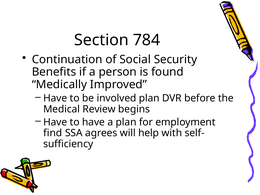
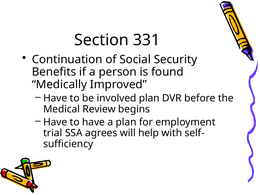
784: 784 -> 331 (146, 40)
find: find -> trial (53, 133)
